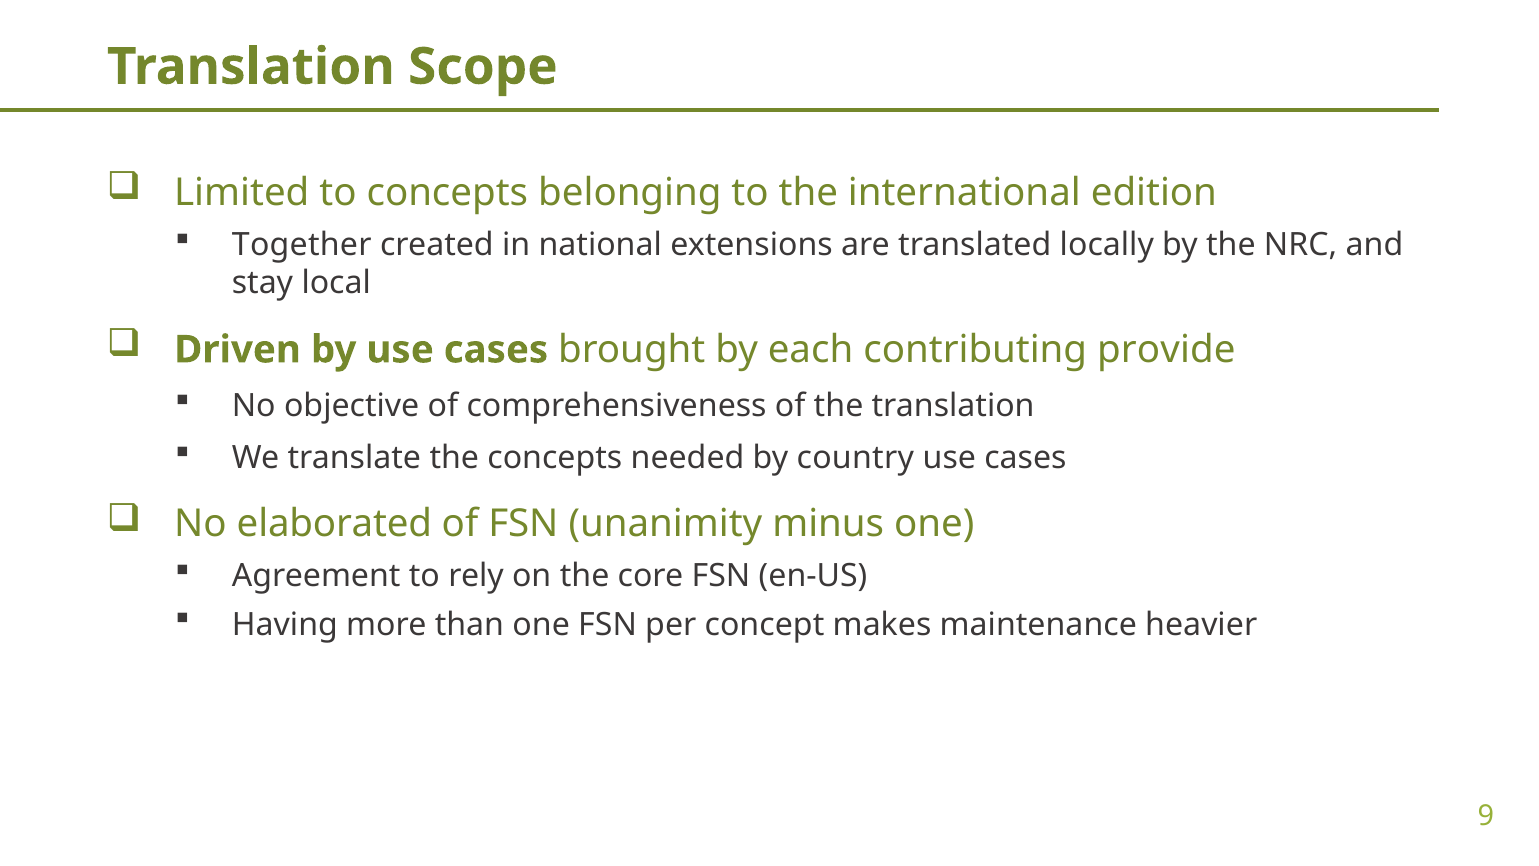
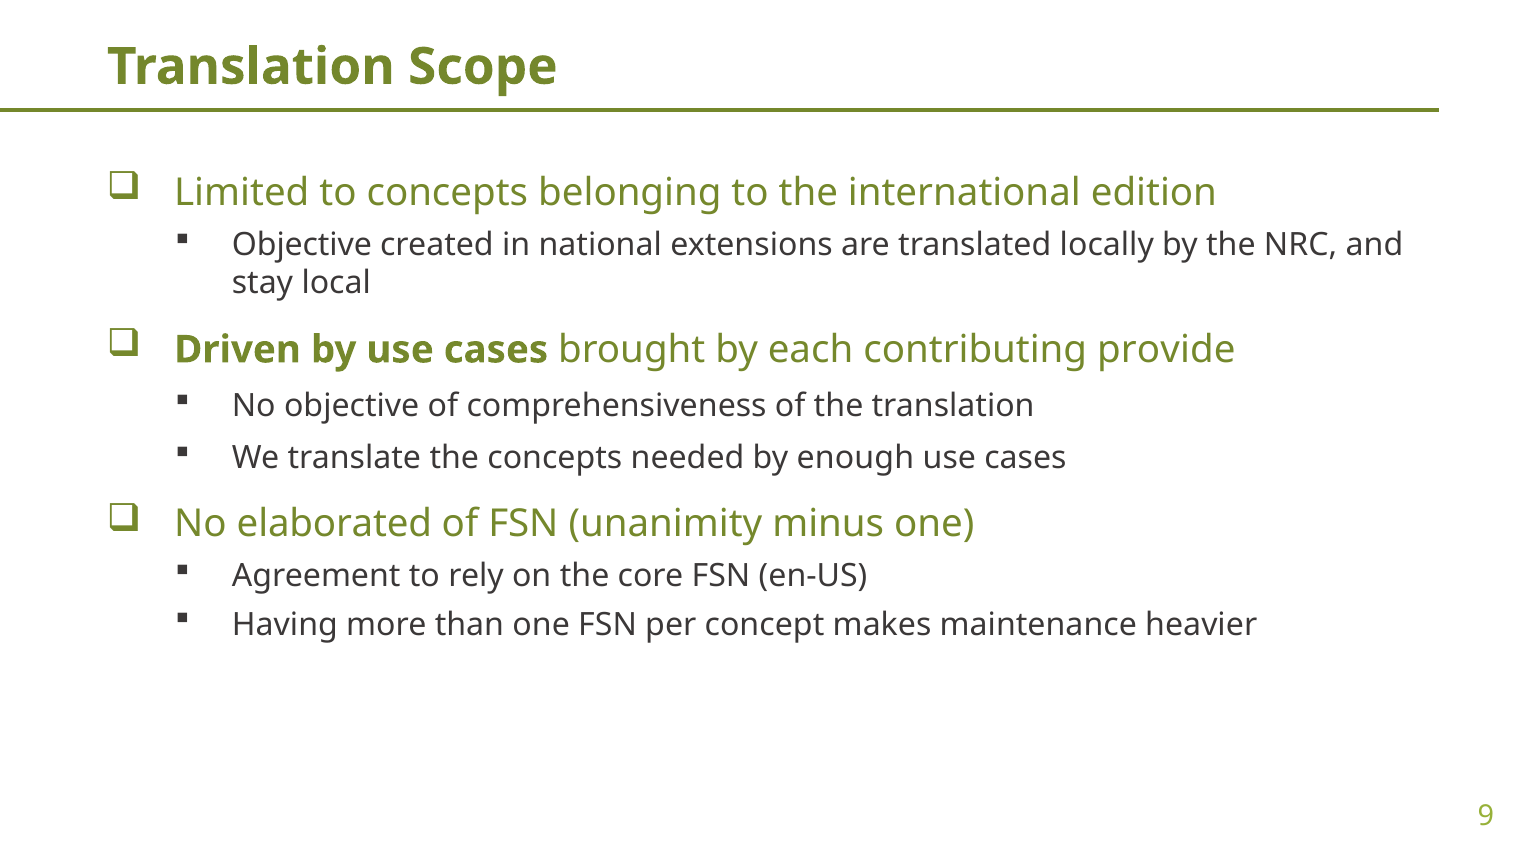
Together: Together -> Objective (302, 245)
country: country -> enough (855, 458)
